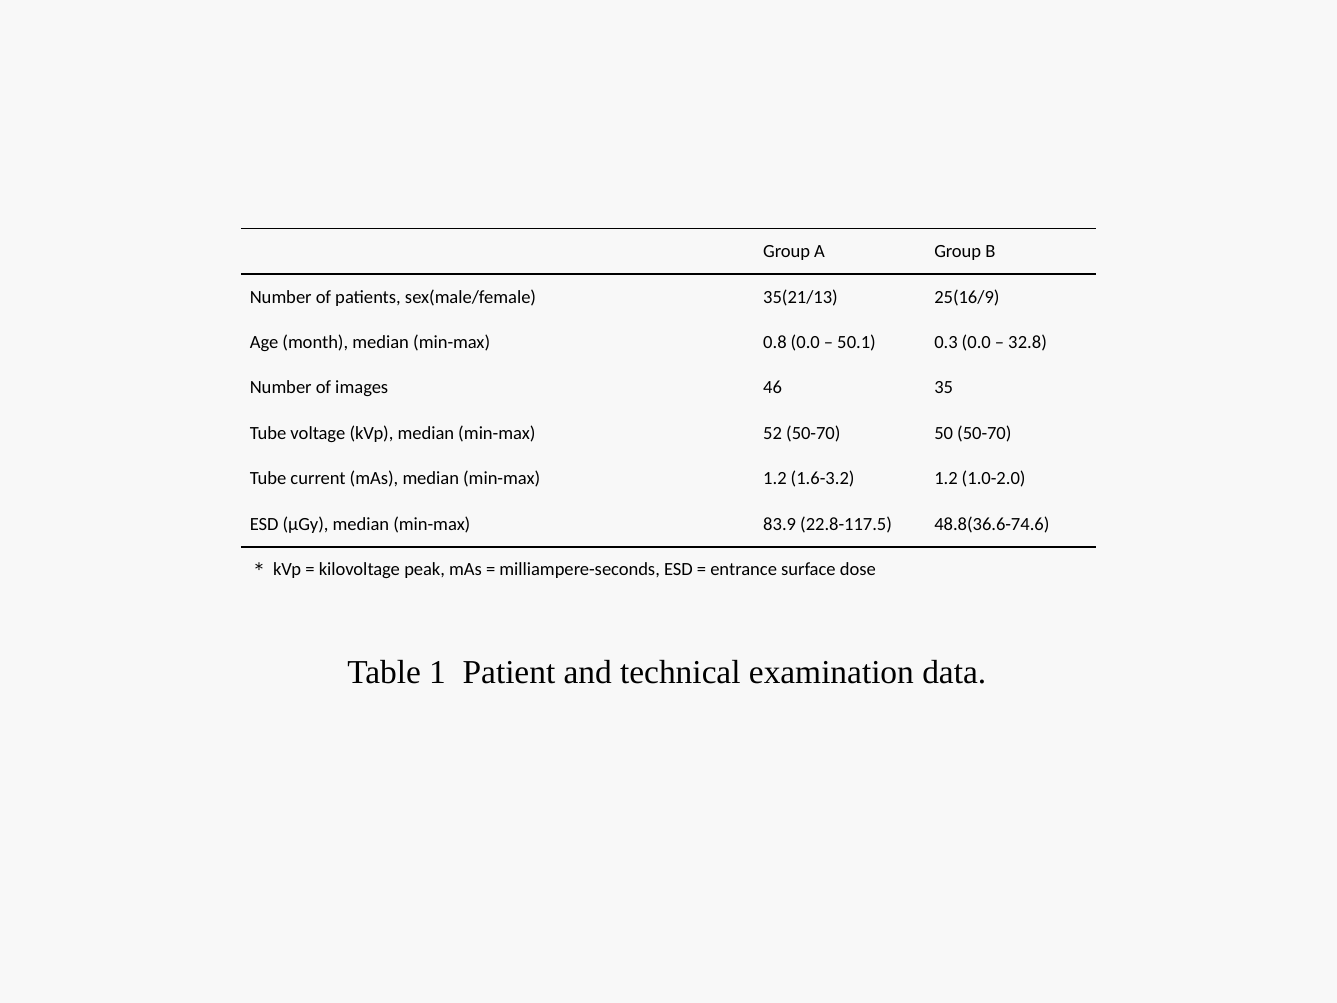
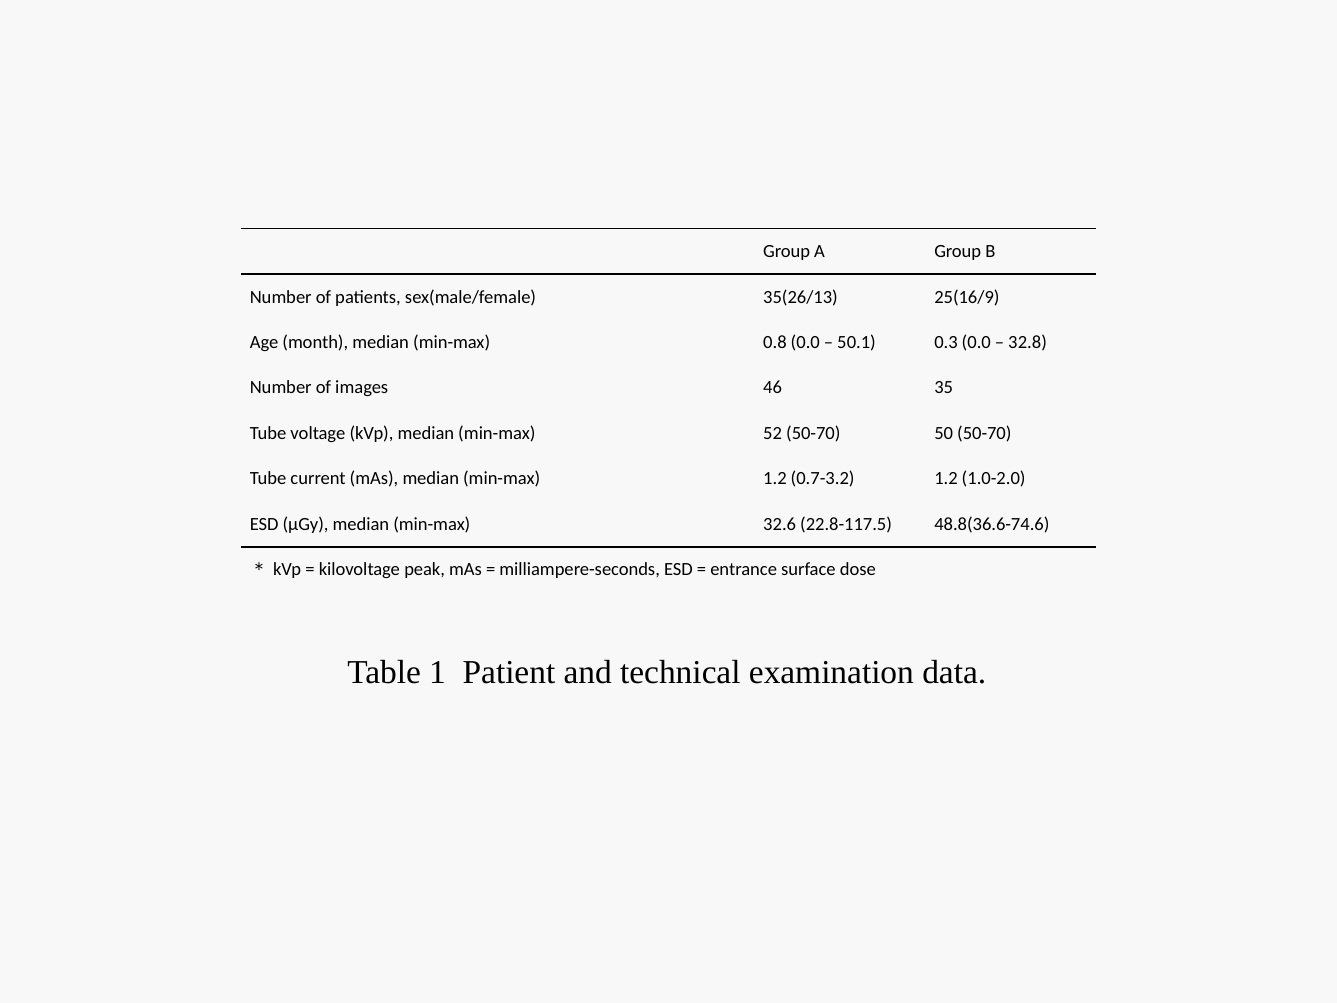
35(21/13: 35(21/13 -> 35(26/13 (801, 297)
1.6-3.2: 1.6-3.2 -> 0.7-3.2 (823, 479)
83.9: 83.9 -> 32.6 (780, 524)
